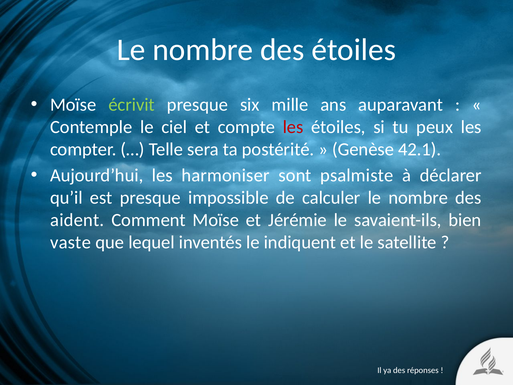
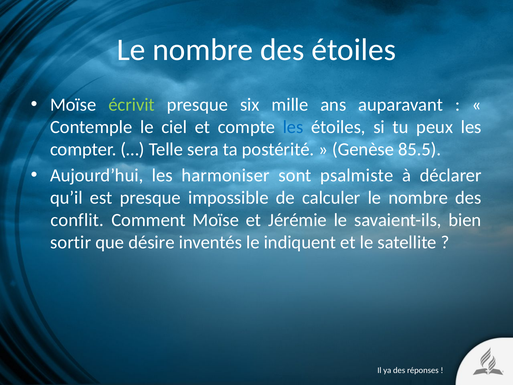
les colour: red -> blue (293, 127)
42.1: 42.1 -> 85.5 (420, 149)
aident: aident -> conflit (77, 220)
vaste: vaste -> sortir (71, 242)
lequel: lequel -> désire (151, 242)
